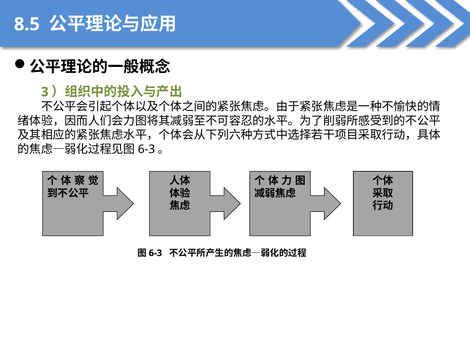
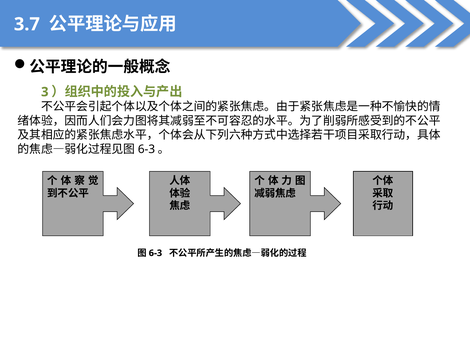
8.5: 8.5 -> 3.7 (27, 24)
